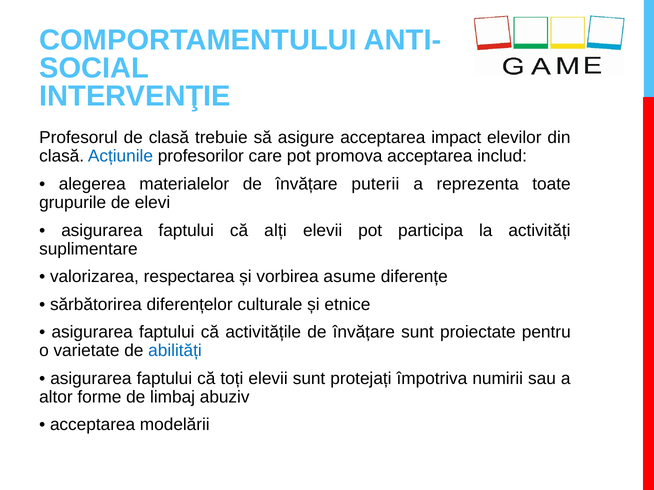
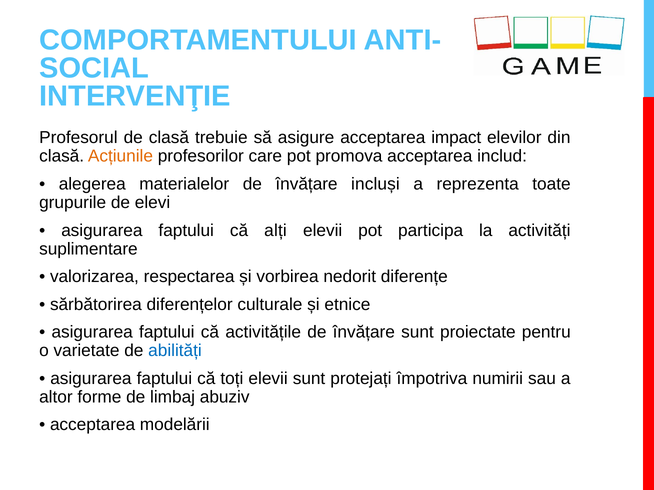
Acțiunile colour: blue -> orange (120, 156)
puterii: puterii -> incluși (375, 184)
asume: asume -> nedorit (350, 277)
